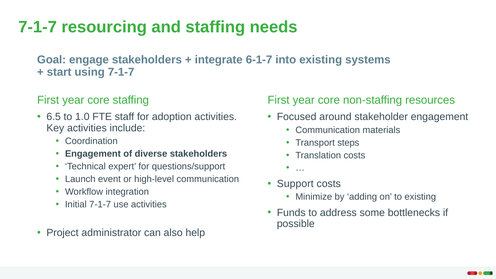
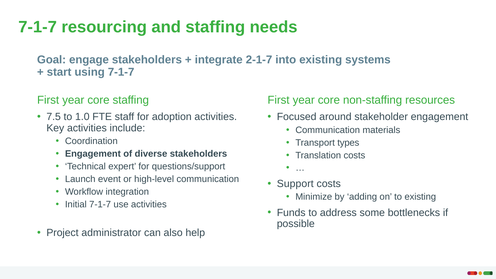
6-1-7: 6-1-7 -> 2-1-7 (259, 60)
6.5: 6.5 -> 7.5 (54, 117)
steps: steps -> types (348, 143)
